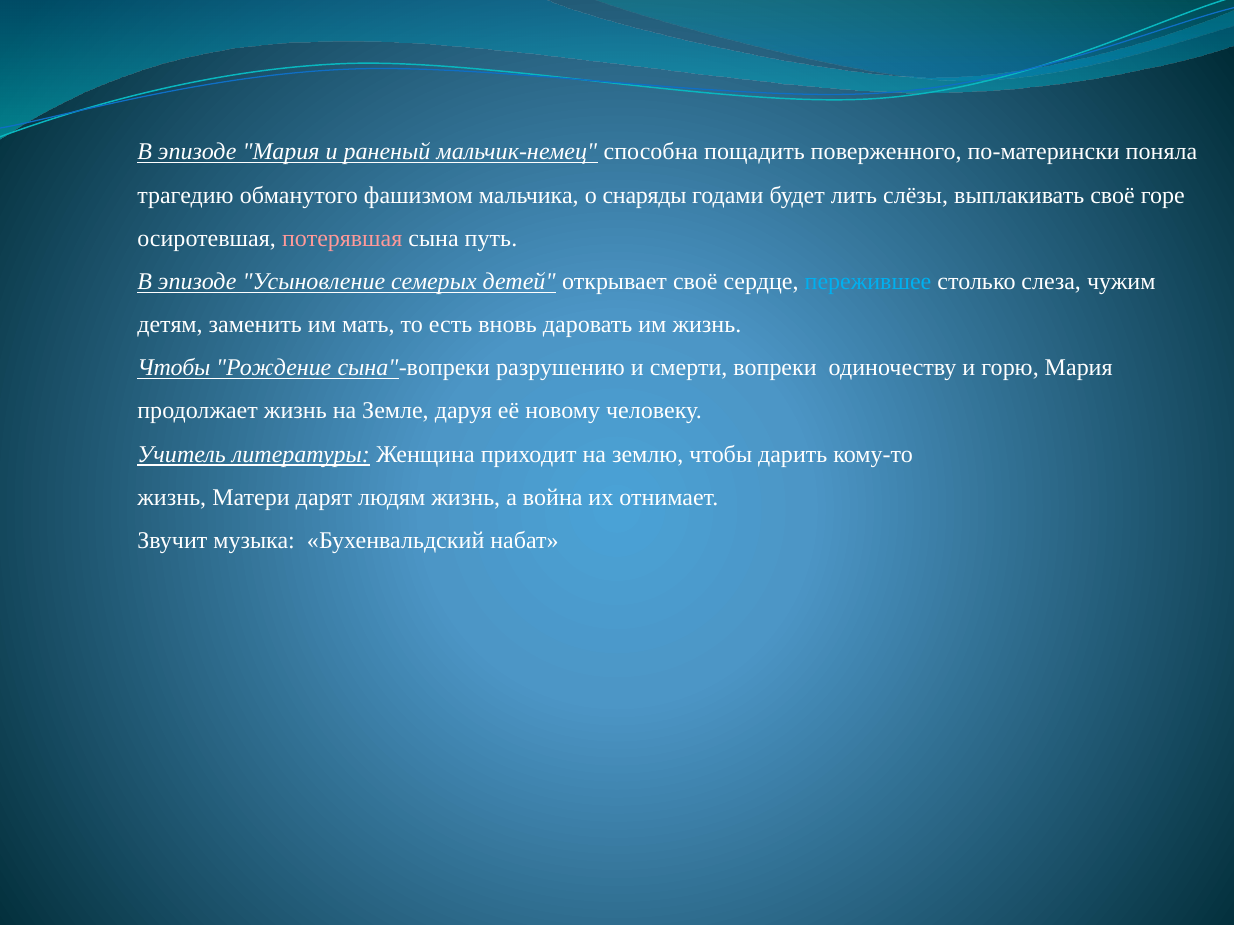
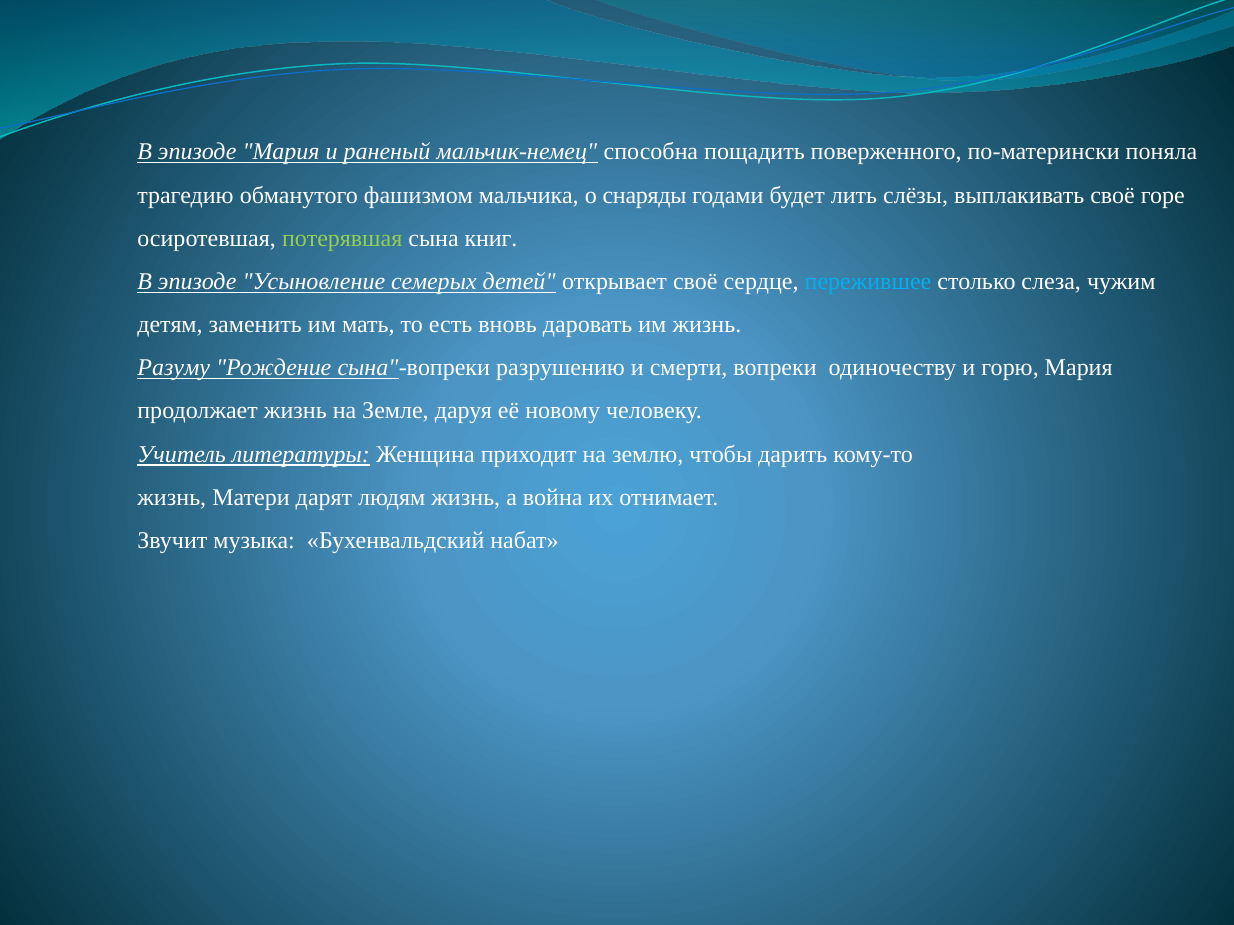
потерявшая colour: pink -> light green (342, 239)
путь: путь -> книг (491, 239)
Чтобы: Чтобы -> Разуму (174, 368)
